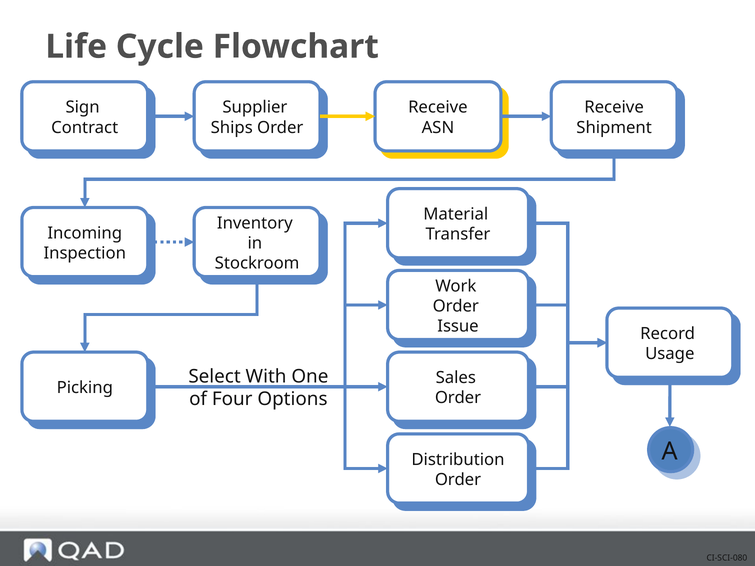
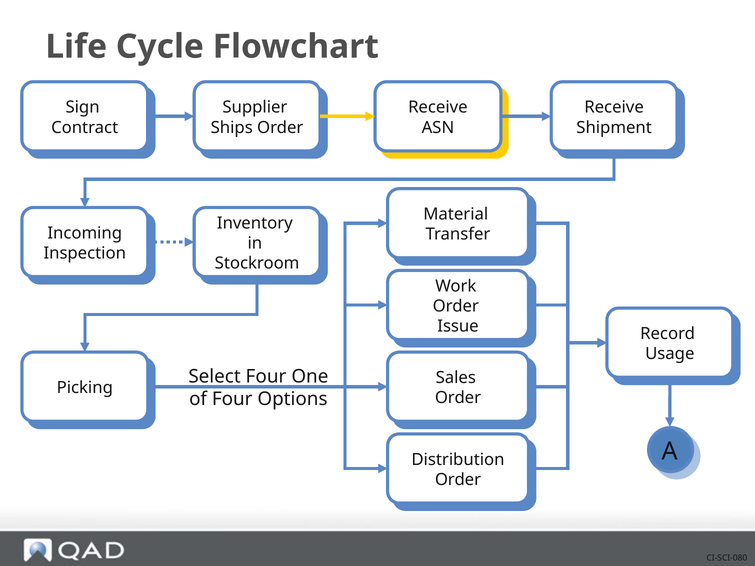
Select With: With -> Four (266, 376)
